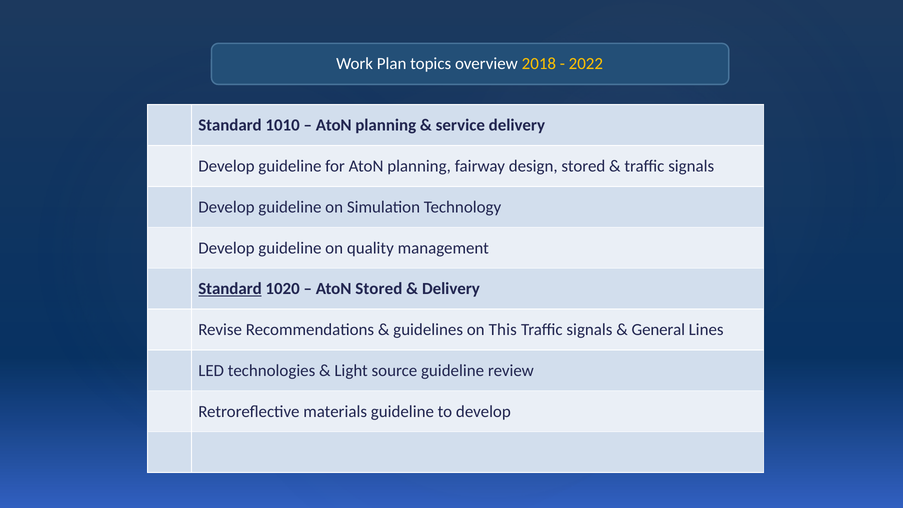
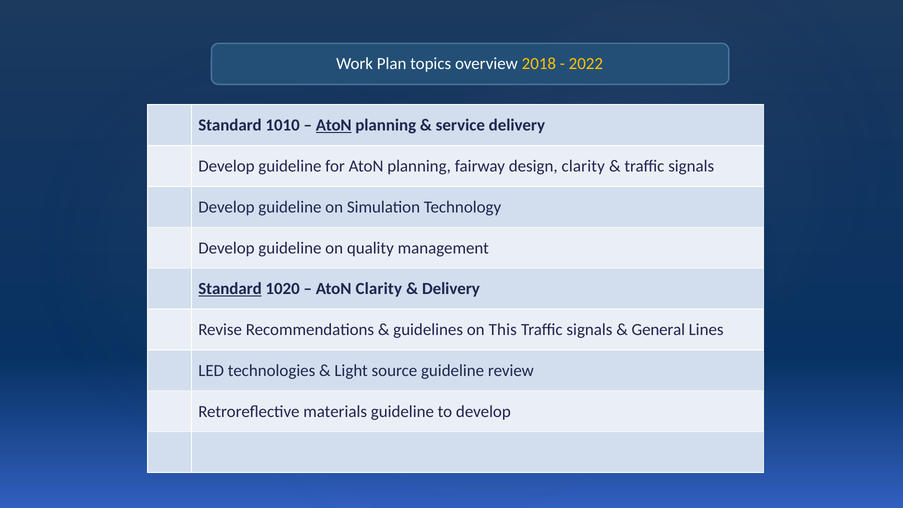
AtoN underline: none -> present (334, 125)
design stored: stored -> clarity (583, 166)
AtoN Stored: Stored -> Clarity (379, 289)
